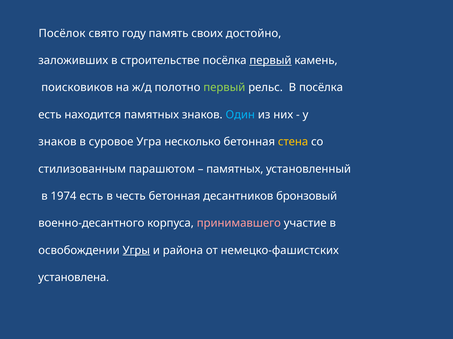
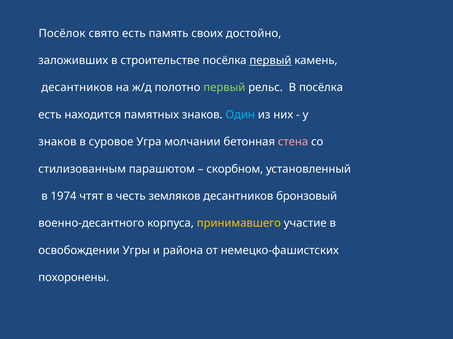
свято году: году -> есть (134, 33)
поисковиков: поисковиков -> десантников (77, 88)
несколько: несколько -> молчании (192, 142)
стена colour: yellow -> pink (293, 142)
памятных: памятных -> скорбном (235, 169)
1974 есть: есть -> чтят (91, 196)
честь бетонная: бетонная -> земляков (174, 196)
принимавшего colour: pink -> yellow (239, 224)
Угры underline: present -> none (136, 251)
установлена: установлена -> похоронены (72, 278)
